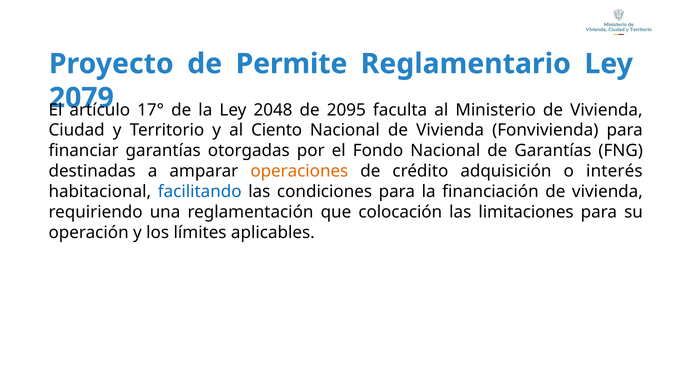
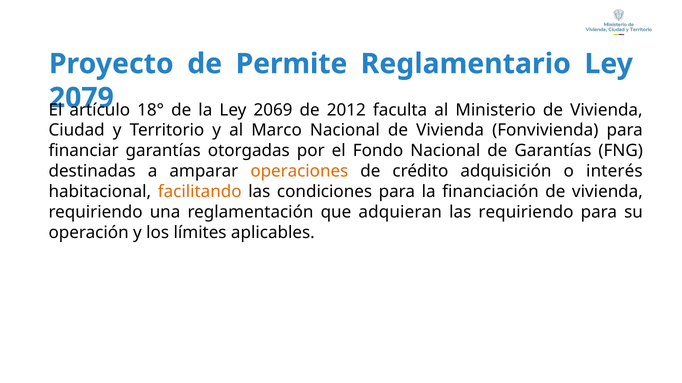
17°: 17° -> 18° (151, 110)
2048: 2048 -> 2069 (273, 110)
2095: 2095 -> 2012 (346, 110)
Ciento: Ciento -> Marco (277, 131)
facilitando colour: blue -> orange (200, 192)
colocación: colocación -> adquieran (400, 212)
las limitaciones: limitaciones -> requiriendo (526, 212)
